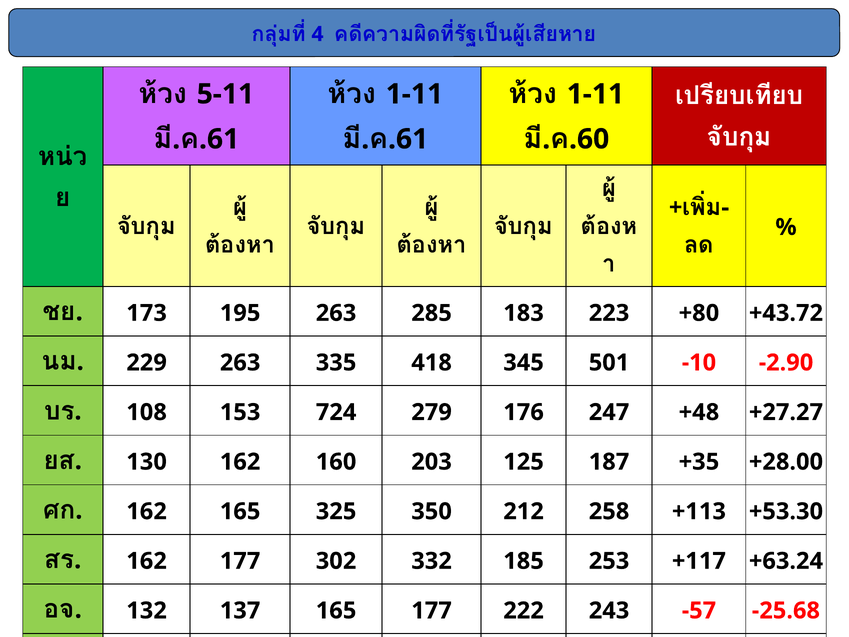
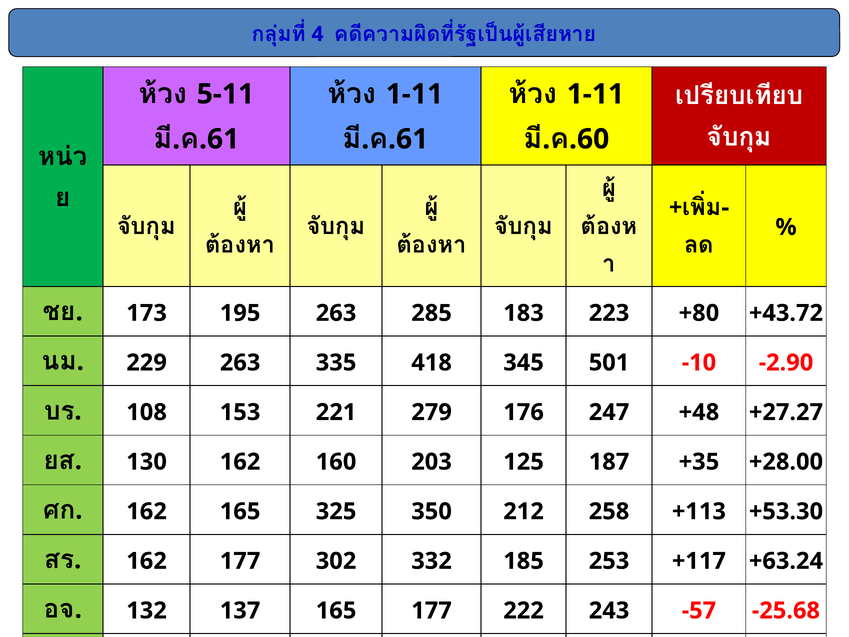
724: 724 -> 221 (336, 412)
